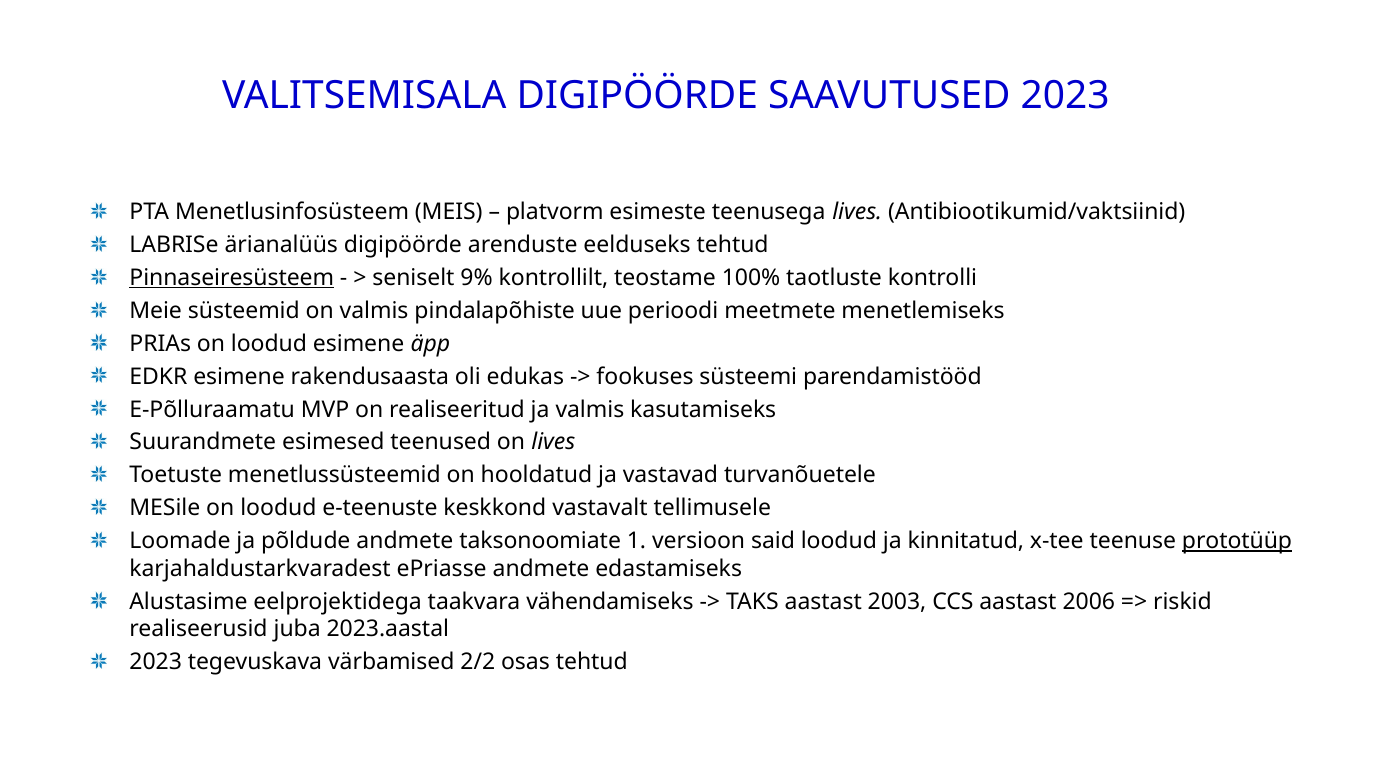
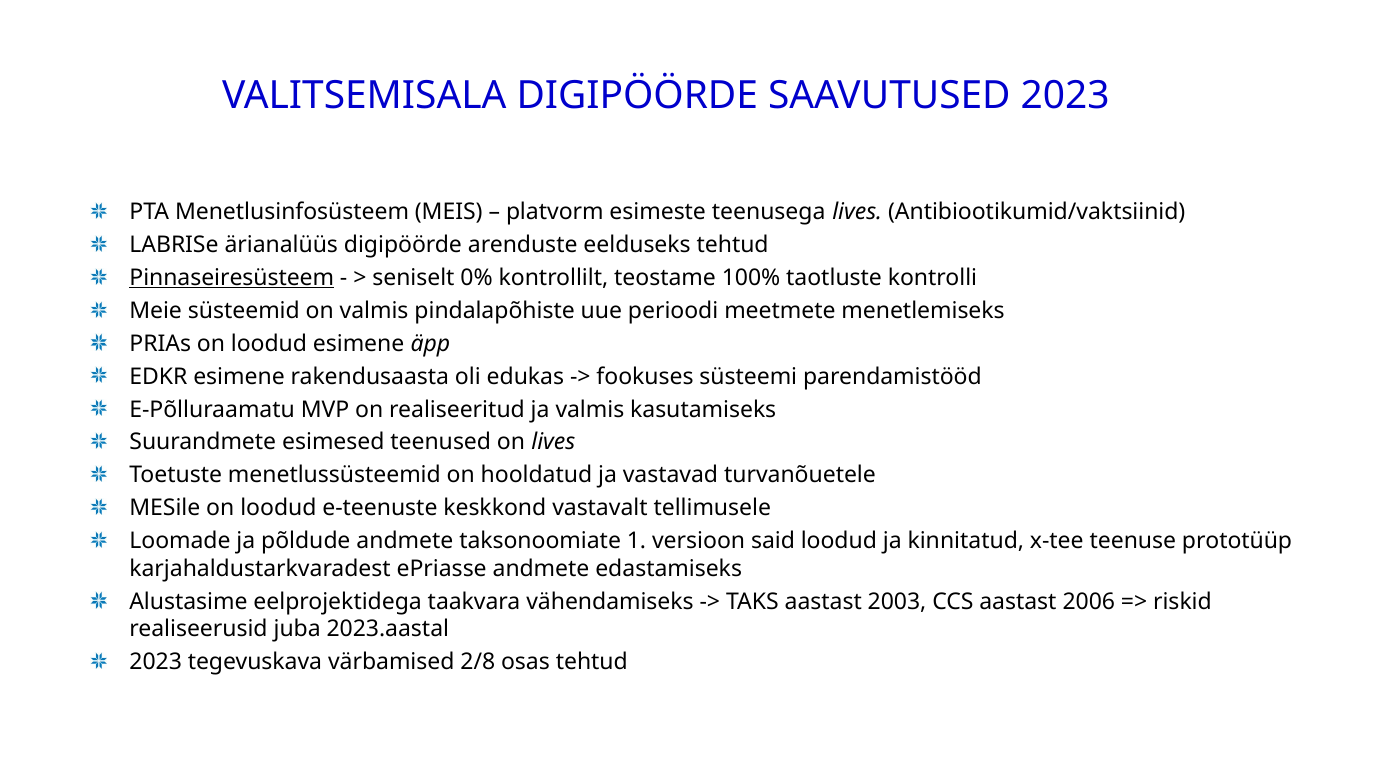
9%: 9% -> 0% (477, 278)
prototüüp underline: present -> none (1237, 541)
2/2: 2/2 -> 2/8 (478, 662)
